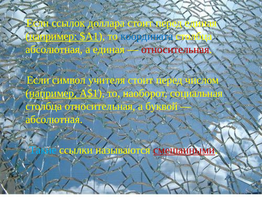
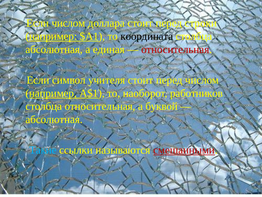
Если ссылок: ссылок -> числом (68, 23)
перед единая: единая -> строки (201, 23)
координата colour: blue -> black (147, 36)
социальная: социальная -> работников (196, 93)
